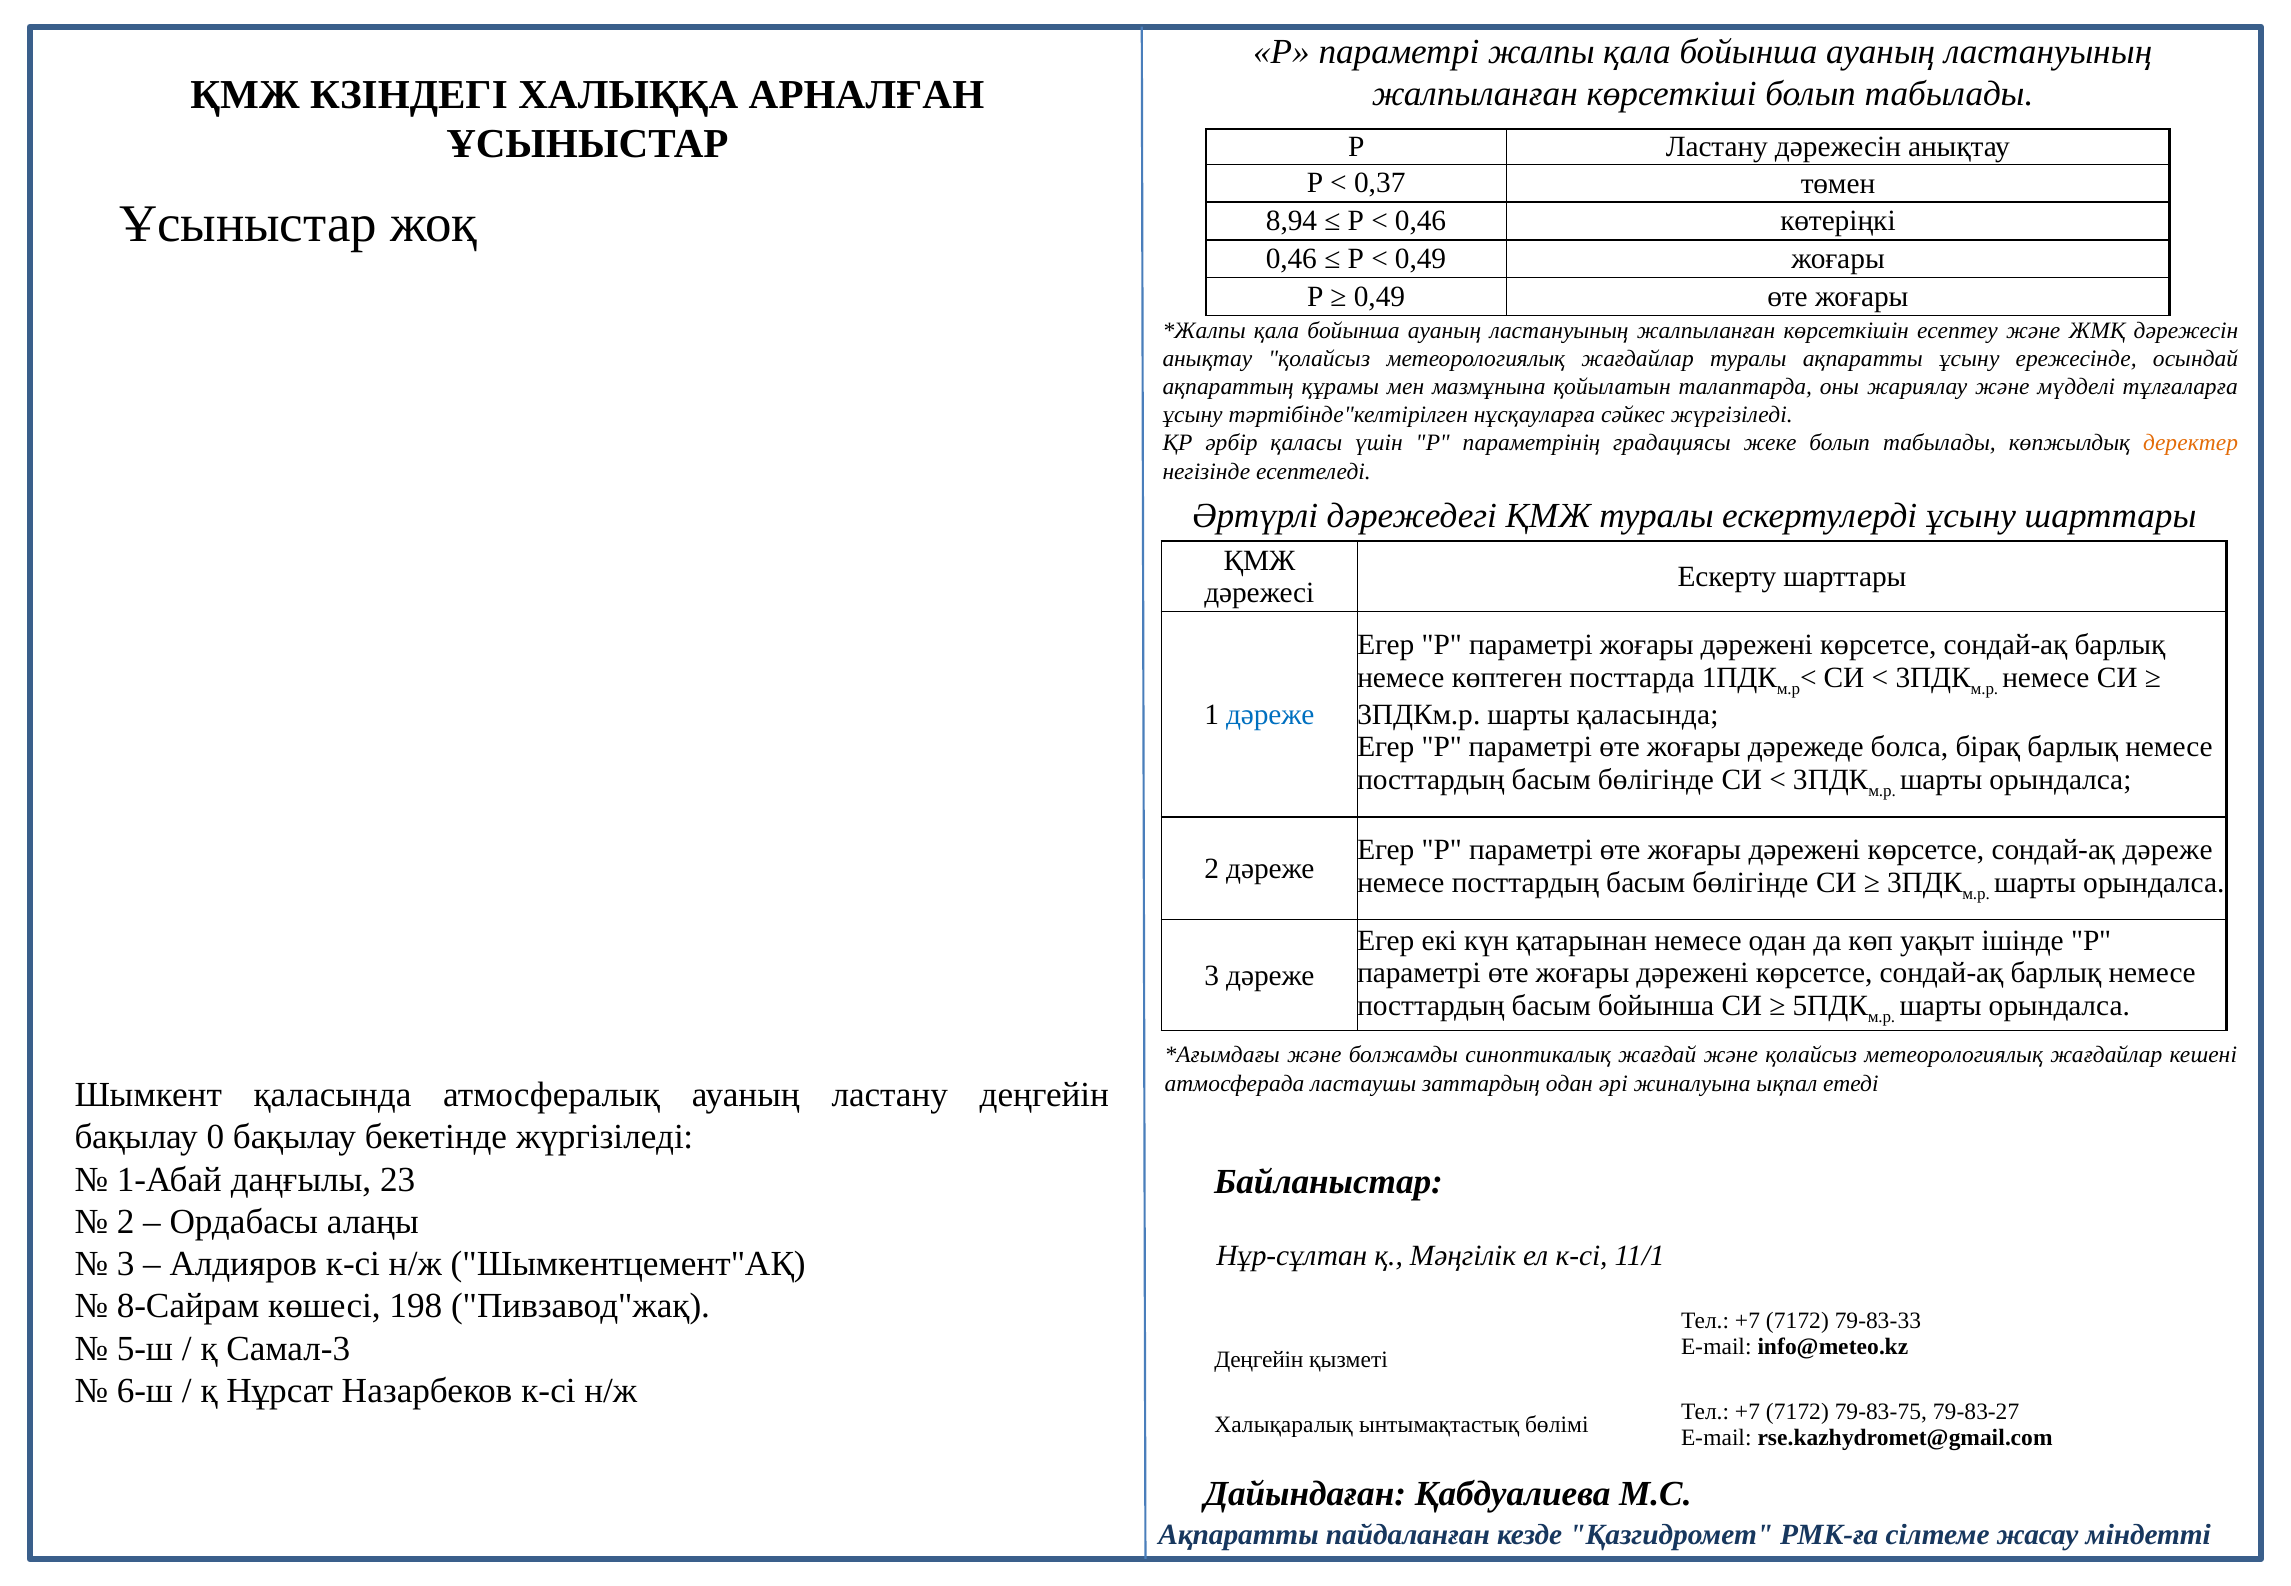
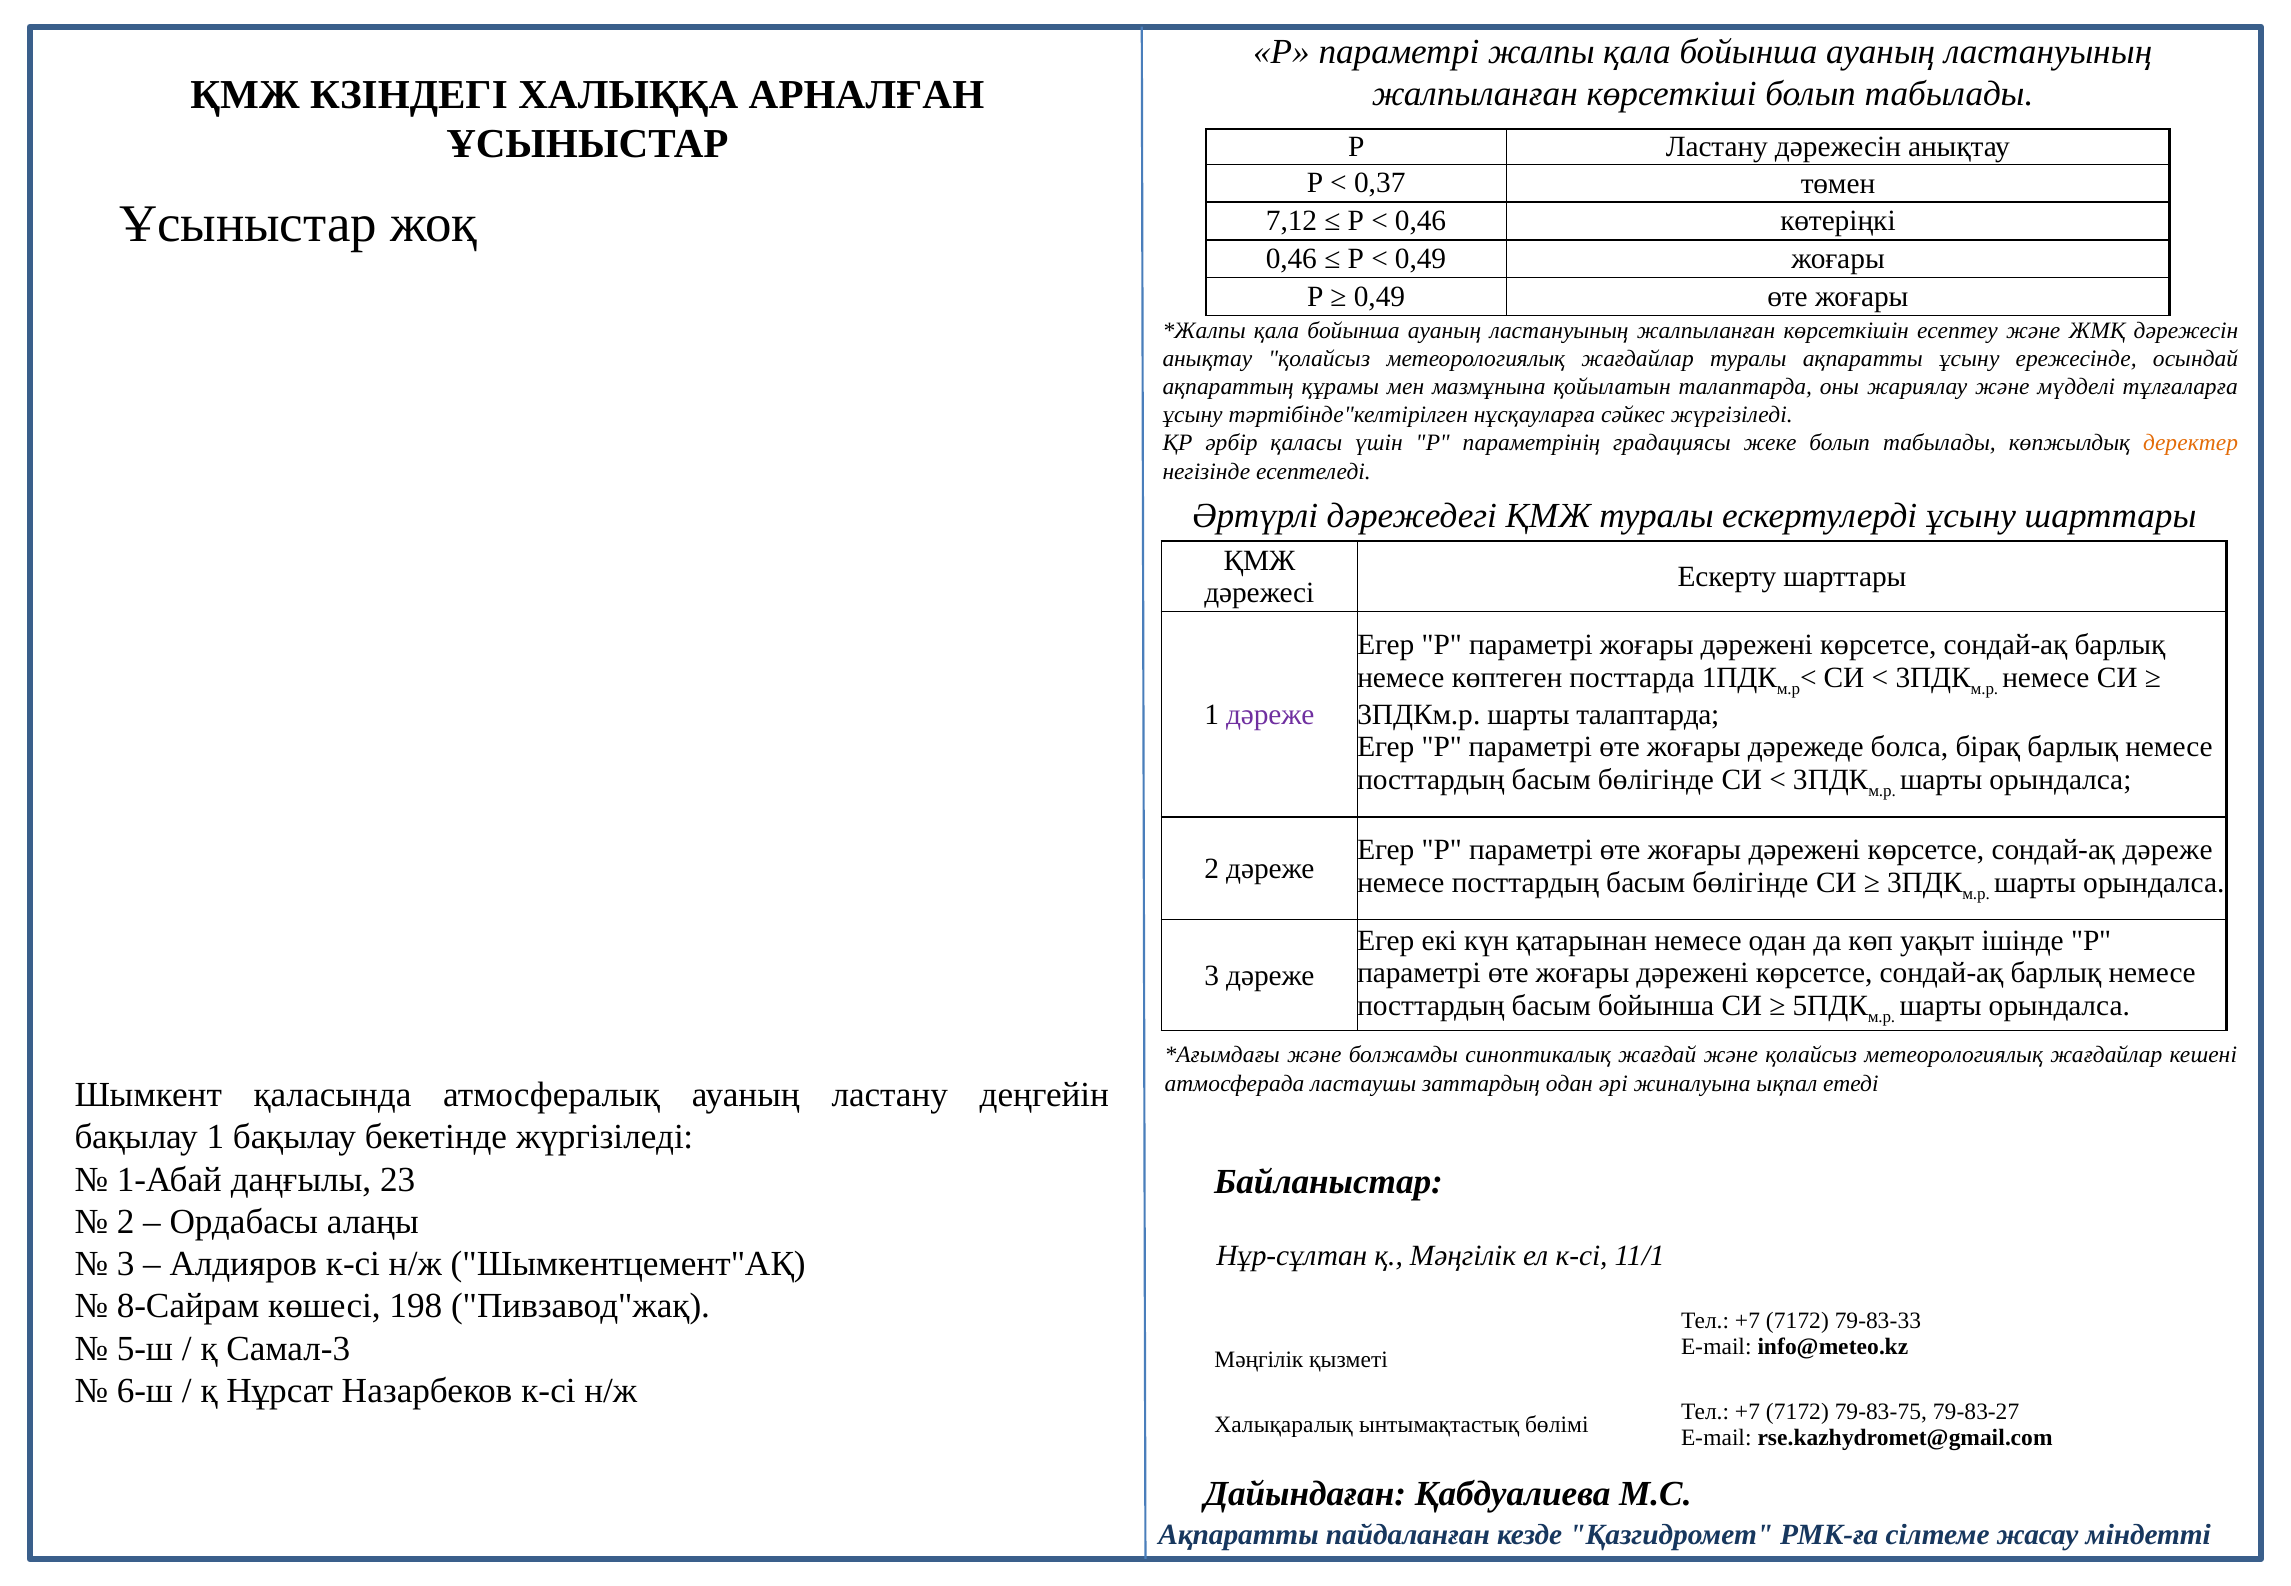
8,94: 8,94 -> 7,12 (1291, 221)
дәреже colour: blue -> purple (1270, 715)
шарты қаласында: қаласында -> талаптарда (1648, 715)
бақылау 0: 0 -> 1 (215, 1137)
Деңгейін: Деңгейін -> Мәңгілік (1259, 1360)
